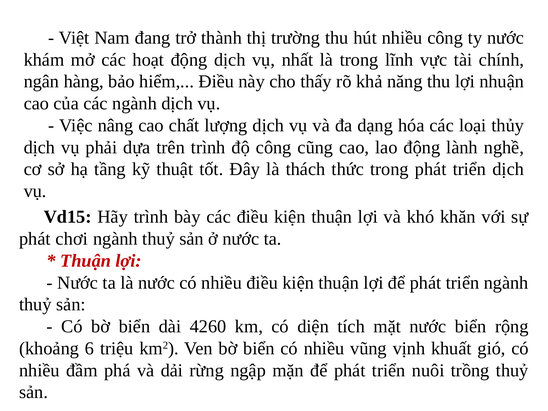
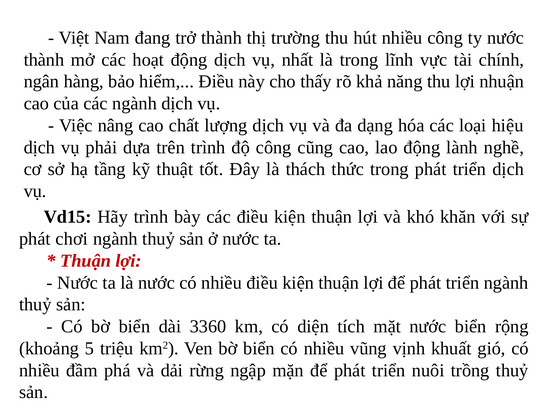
khám: khám -> thành (44, 60)
thủy: thủy -> hiệu (508, 125)
4260: 4260 -> 3360 (208, 326)
6: 6 -> 5 (89, 348)
